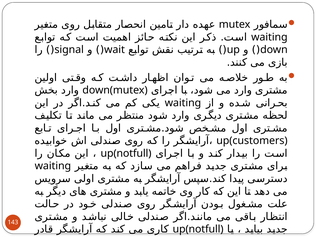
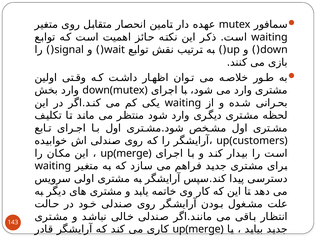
up(notfull: up(notfull -> up(merge (126, 153)
up(notfull: up(notfull -> up(merge (198, 229)
